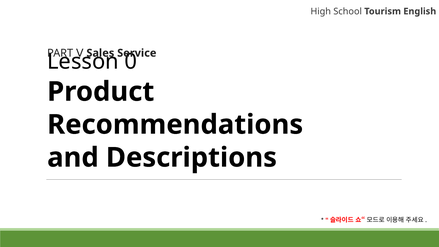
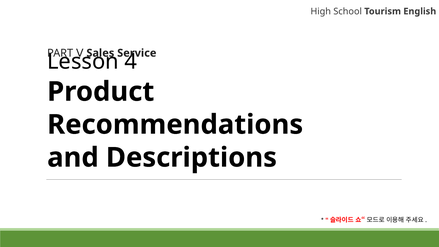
0: 0 -> 4 (131, 62)
